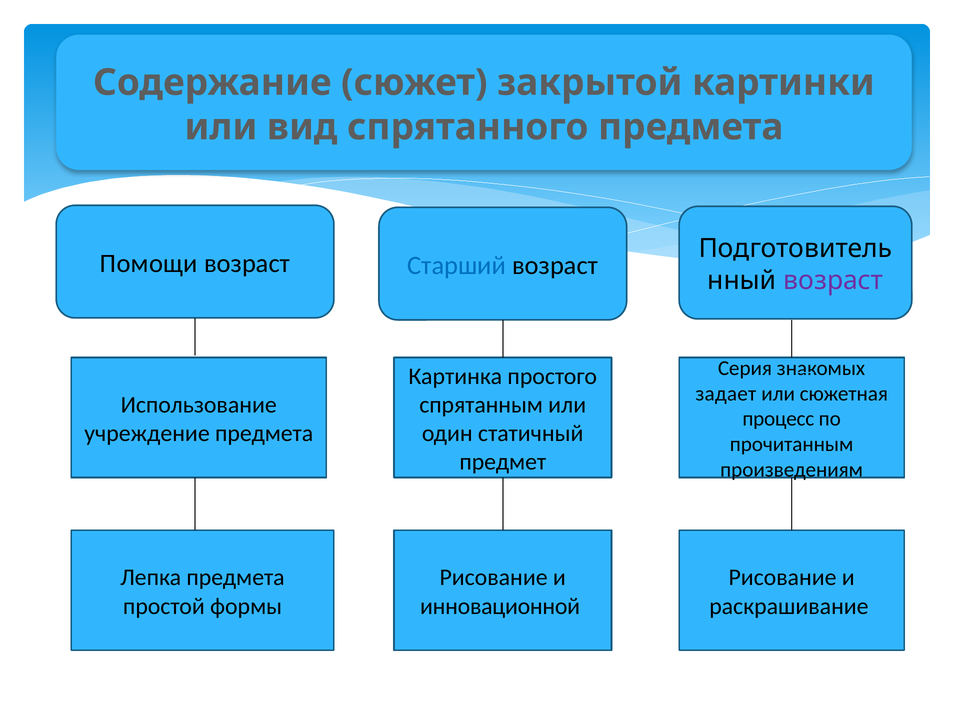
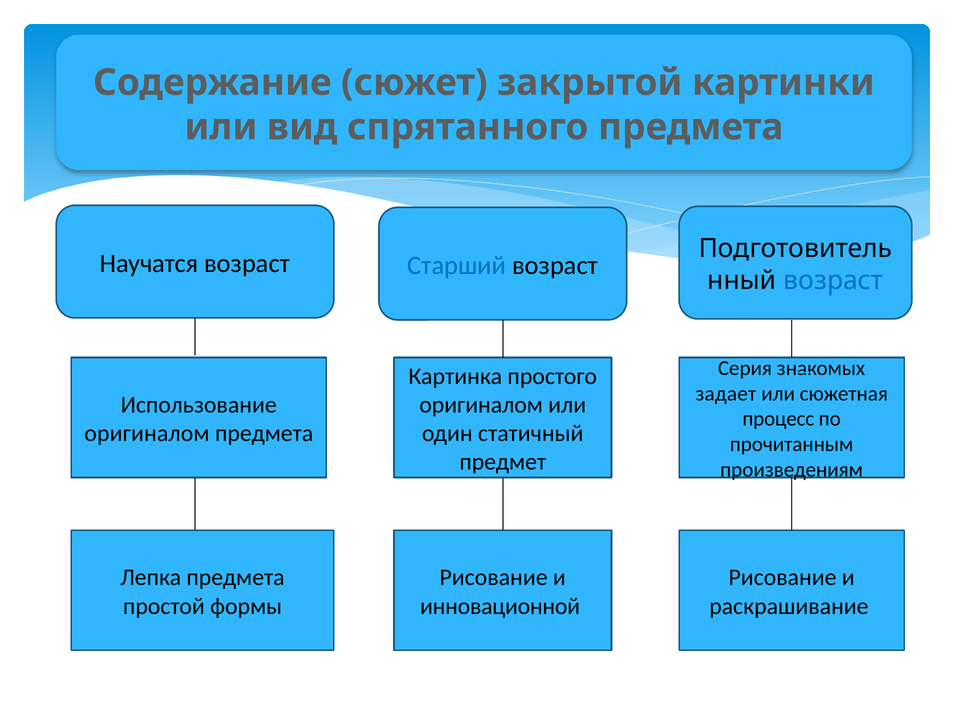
Помощи: Помощи -> Научатся (149, 263)
возраст colour: purple -> blue (833, 280)
спрятанным: спрятанным -> оригиналом (481, 405)
учреждение: учреждение -> оригиналом (147, 433)
